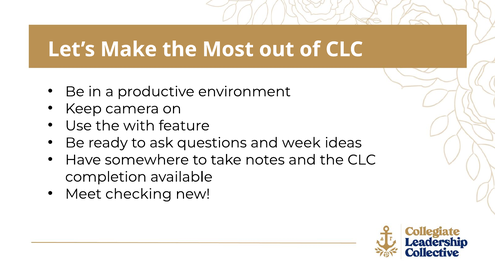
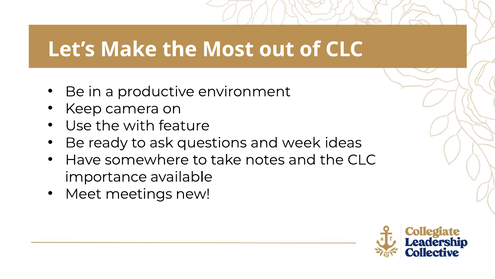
completion: completion -> importance (106, 177)
checking: checking -> meetings (139, 194)
